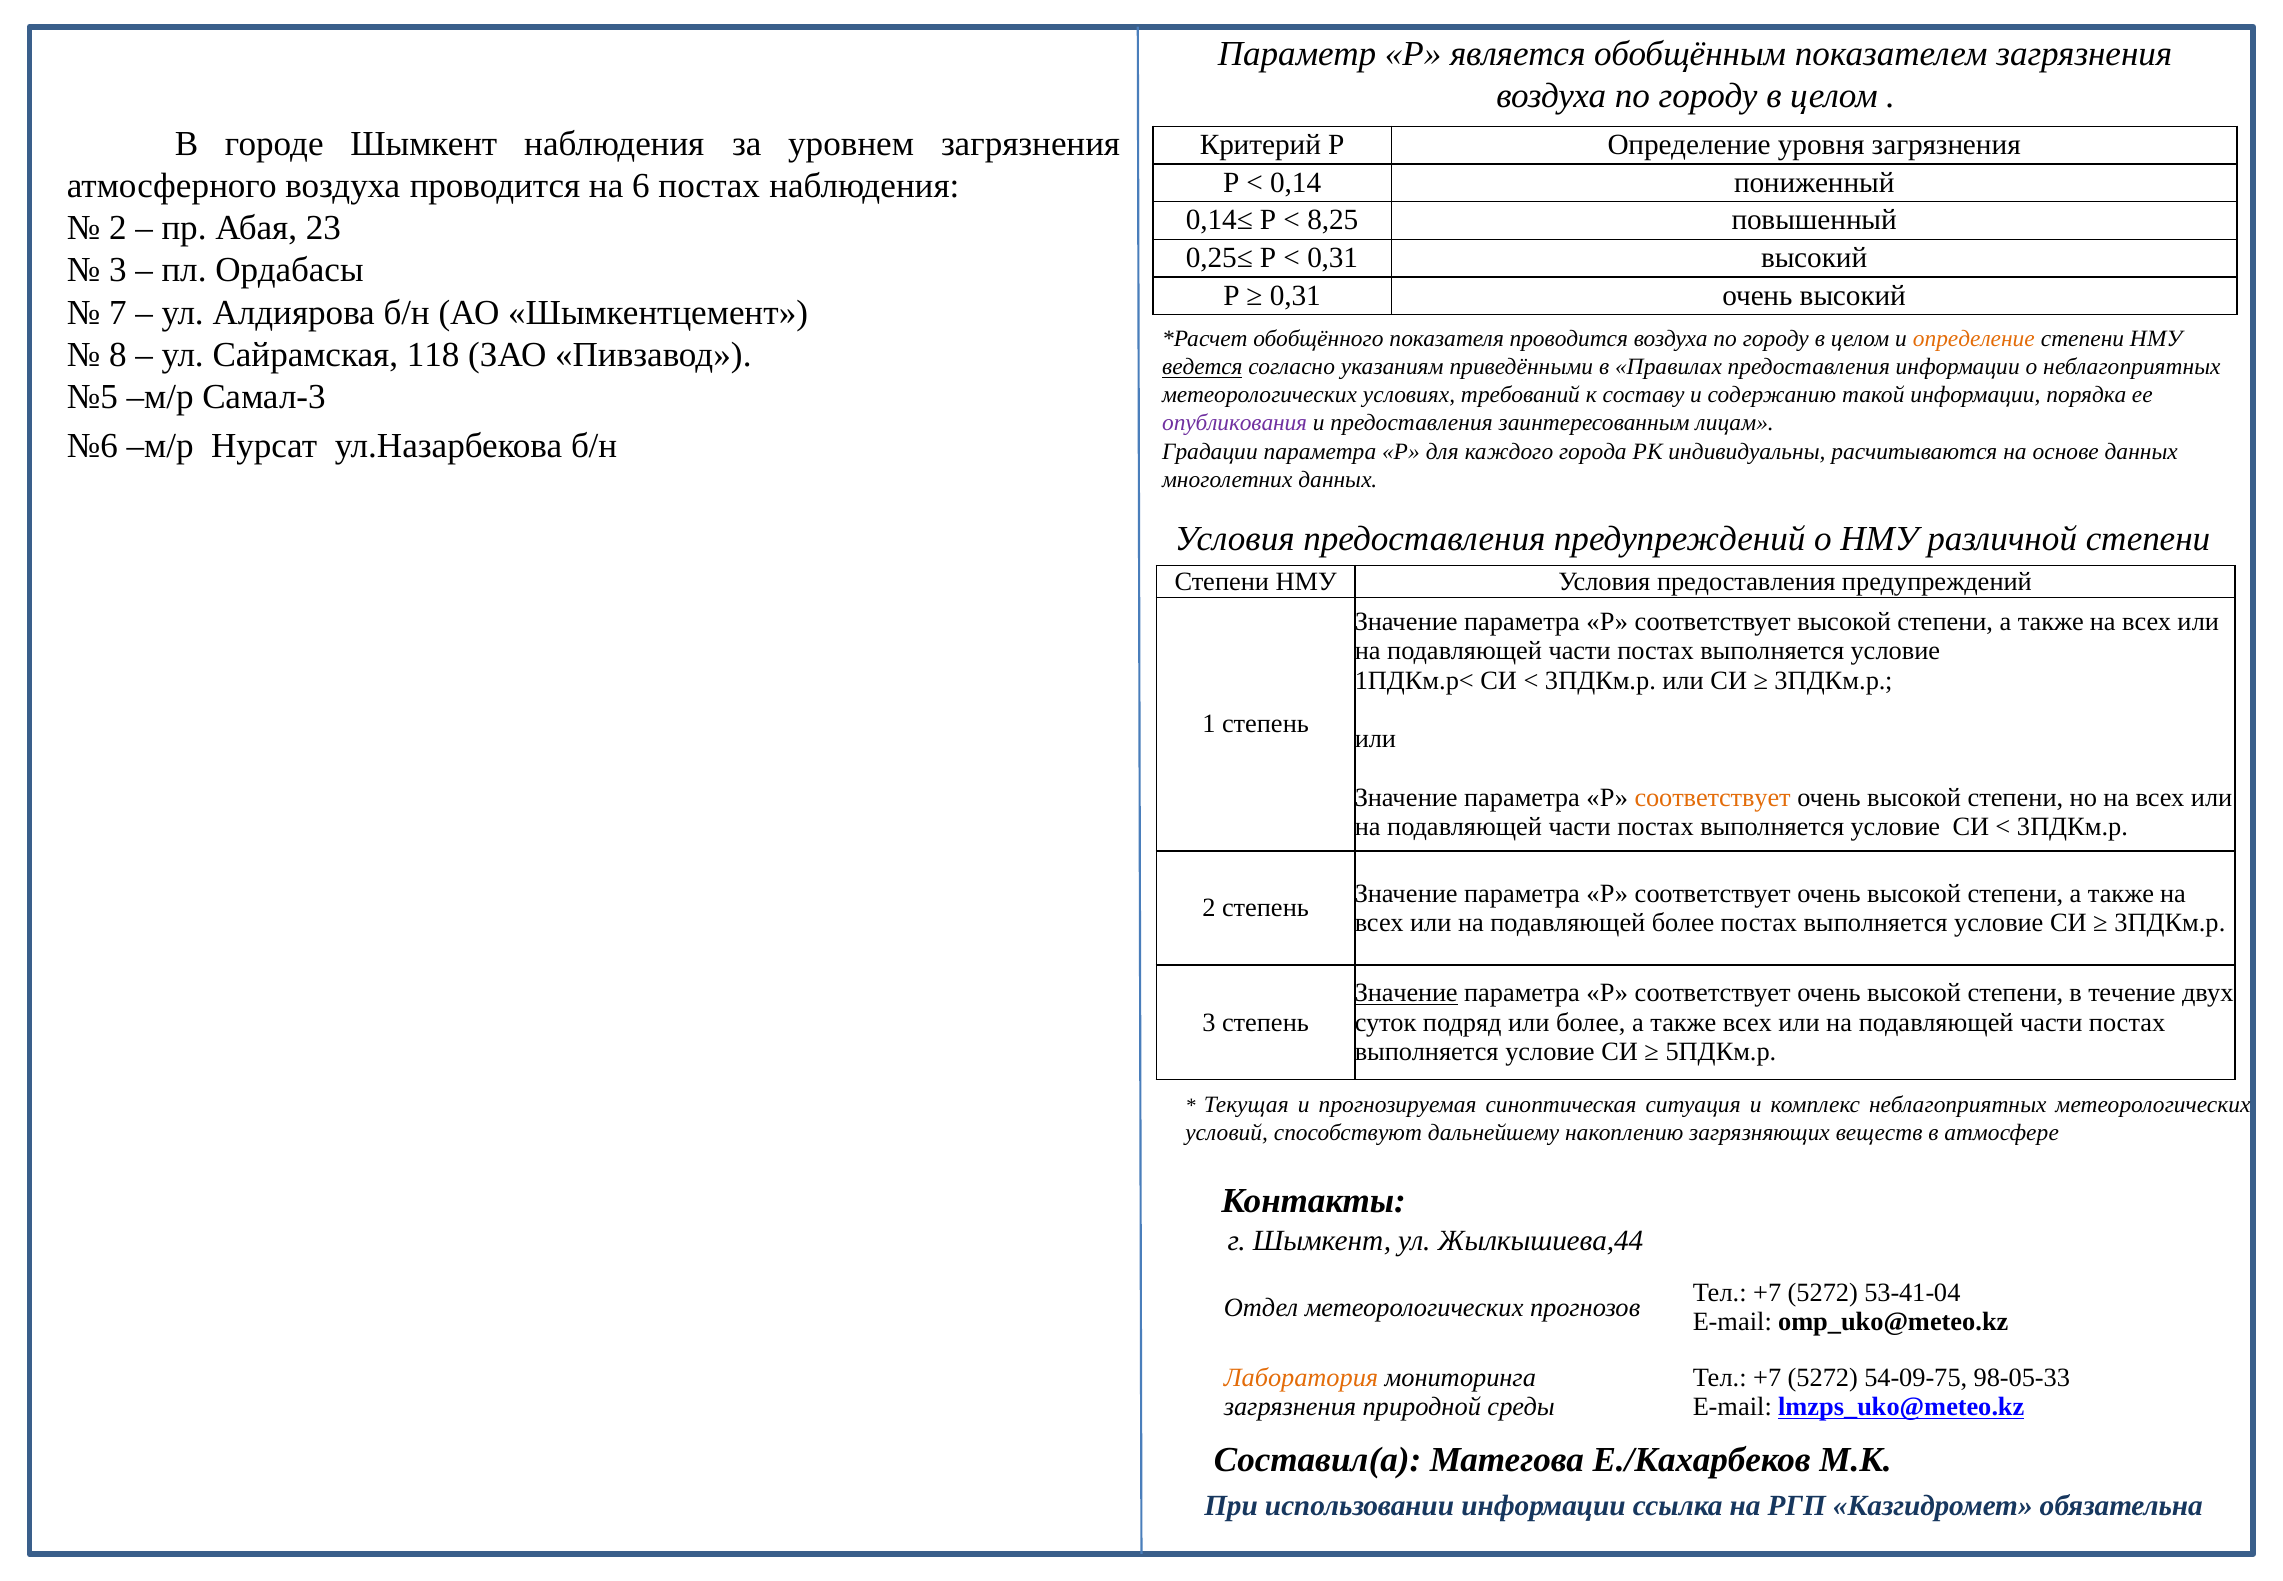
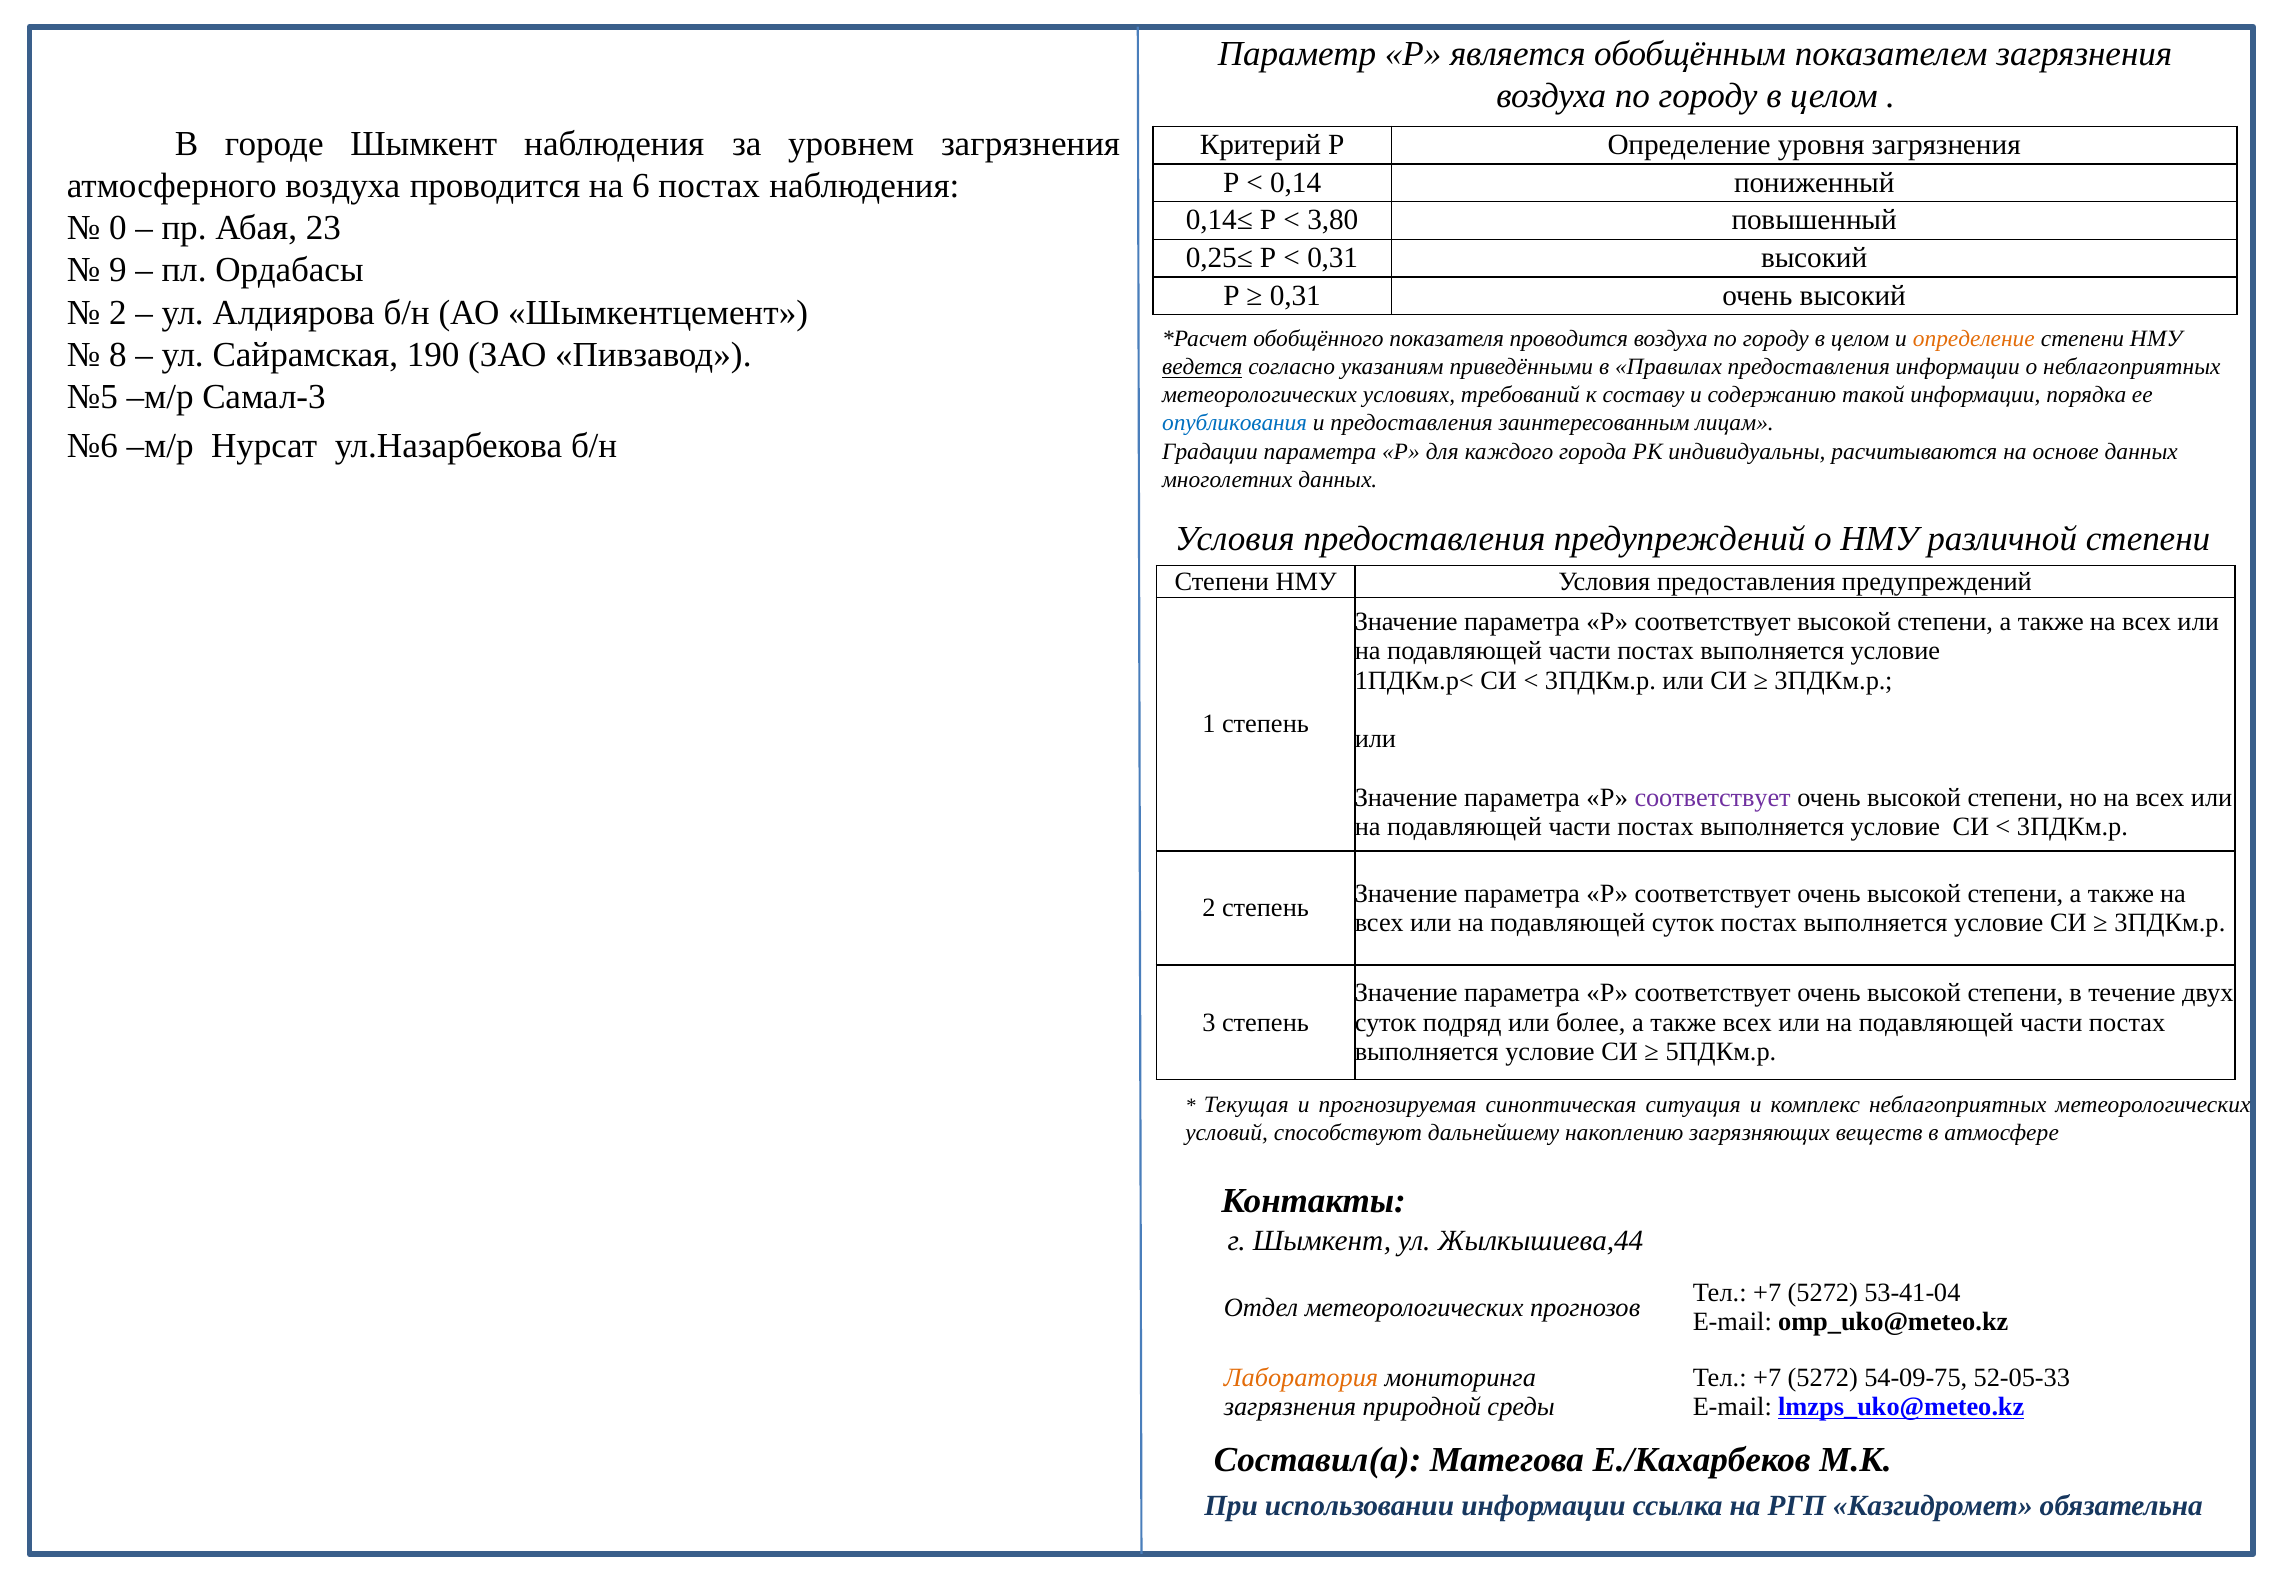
8,25: 8,25 -> 3,80 (1333, 220)
2: 2 -> 0 (118, 228)
3: 3 -> 9 (118, 270)
7: 7 -> 2 (118, 312)
118: 118 -> 190 (433, 354)
опубликования colour: purple -> blue (1235, 423)
соответствует colour: orange -> purple (1713, 797)
подавляющей более: более -> суток (1683, 923)
Значение underline: present -> none (1406, 993)
98-05-33: 98-05-33 -> 52-05-33 (2022, 1377)
